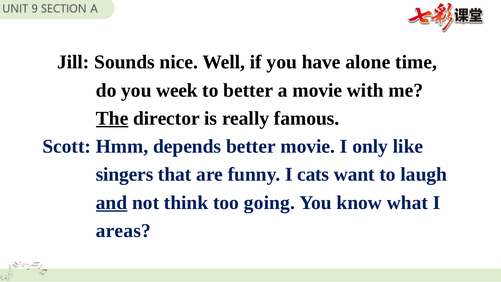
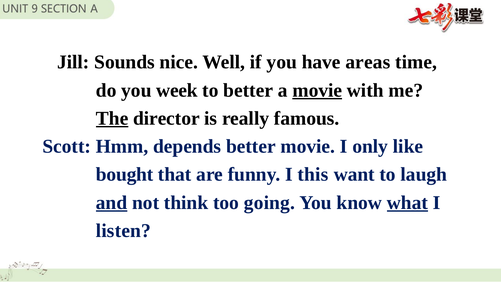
alone: alone -> areas (368, 62)
movie underline: none -> present (317, 90)
singers: singers -> bought (125, 174)
cats: cats -> this (313, 174)
what underline: none -> present (407, 202)
areas: areas -> listen (123, 231)
